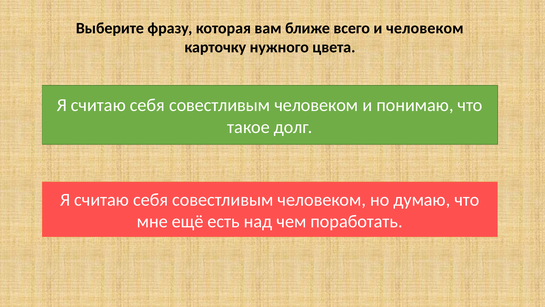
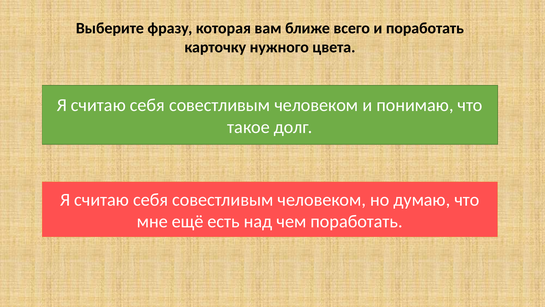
и человеком: человеком -> поработать (425, 28)
